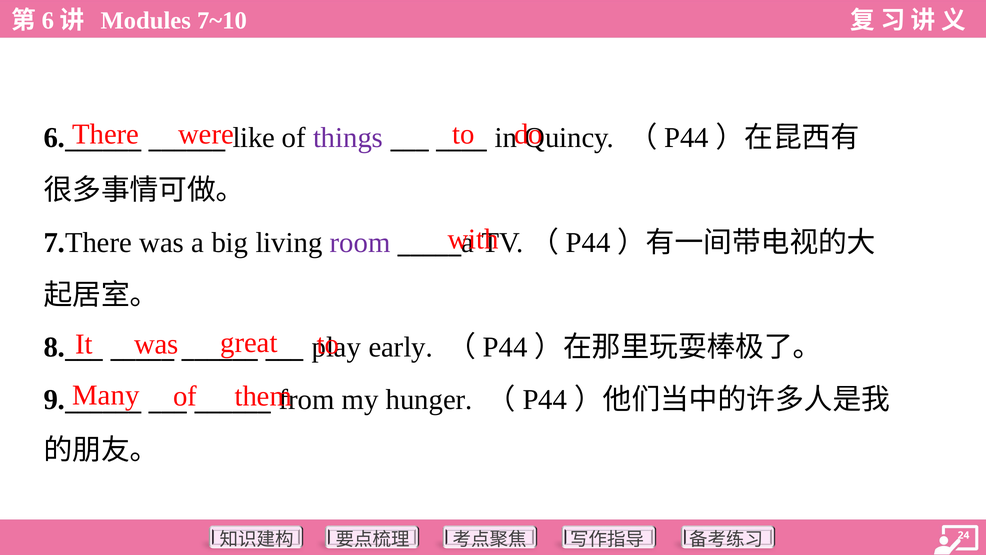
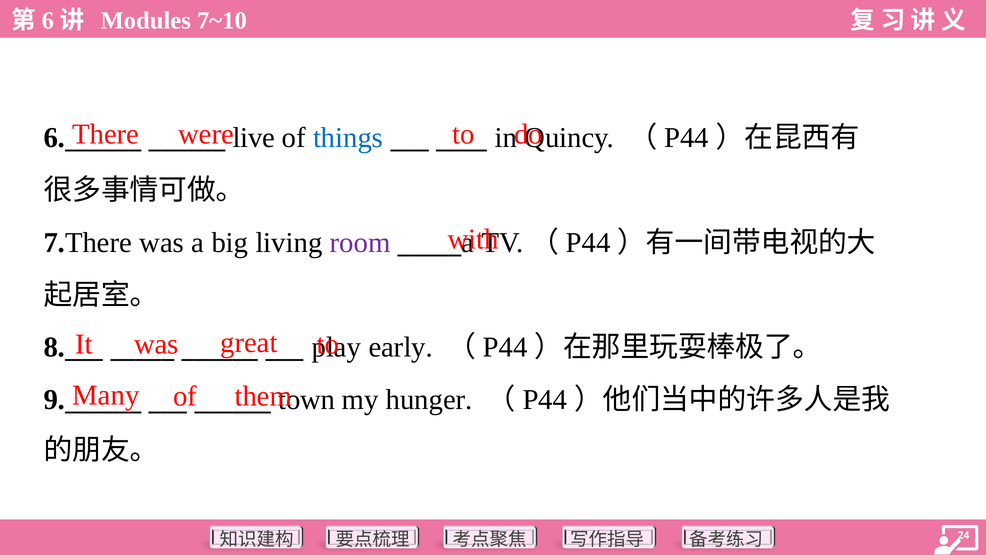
like: like -> live (254, 138)
things colour: purple -> blue (348, 138)
from: from -> town (307, 400)
